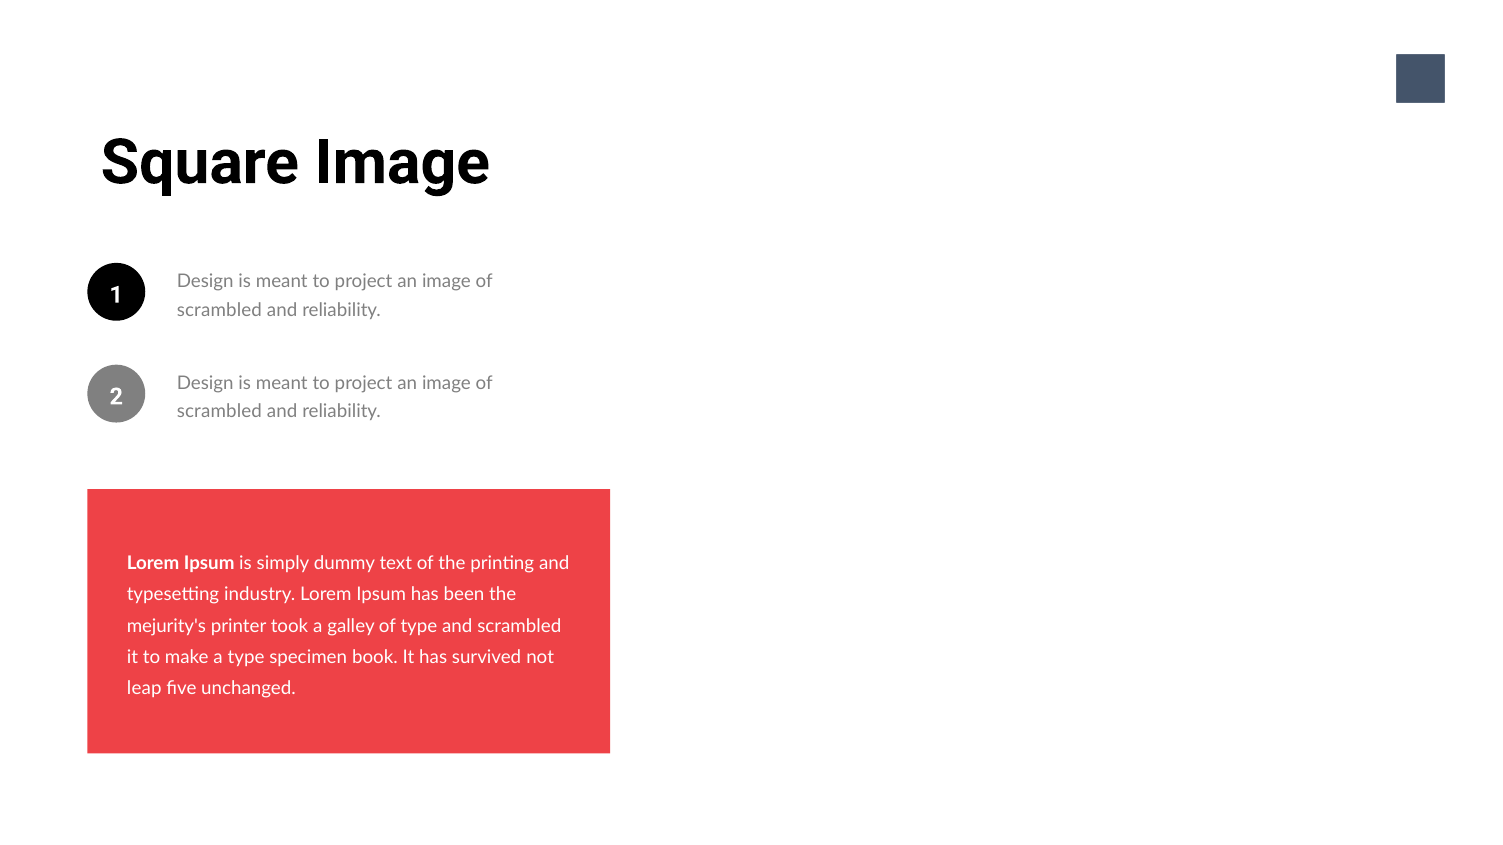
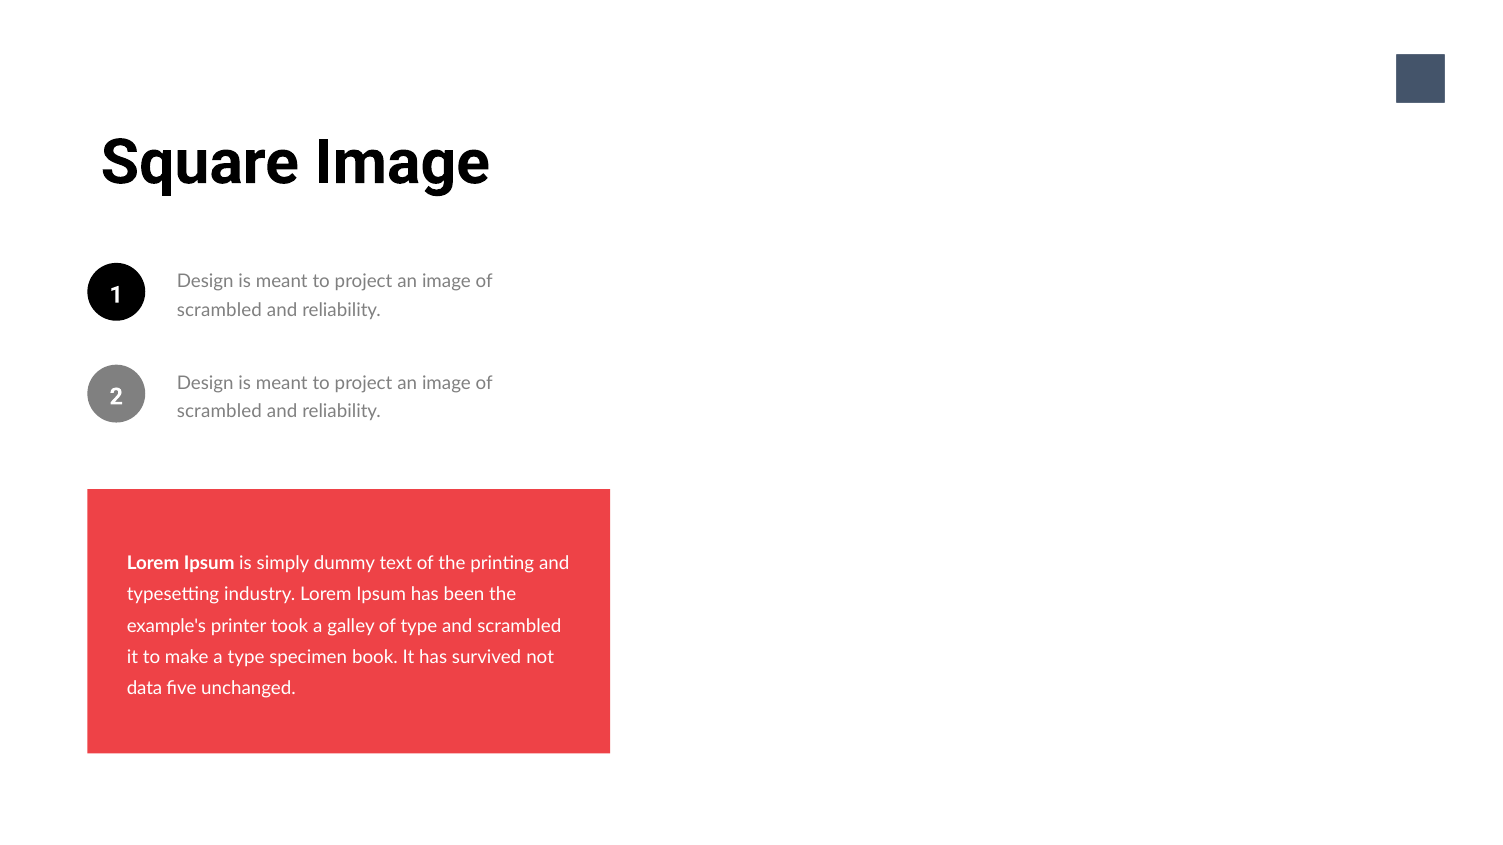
mejurity's: mejurity's -> example's (166, 626)
leap: leap -> data (145, 689)
